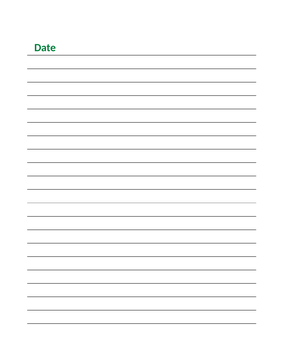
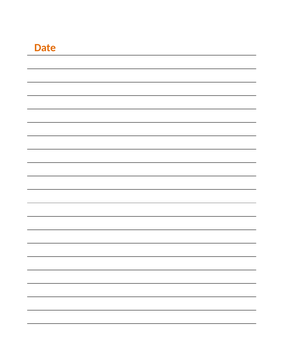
Date colour: green -> orange (45, 48)
